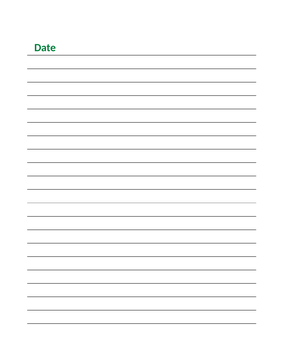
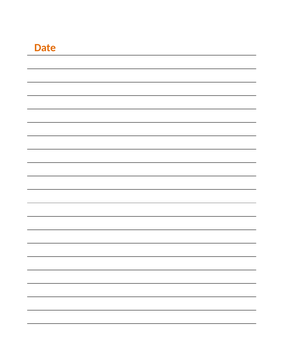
Date colour: green -> orange (45, 48)
